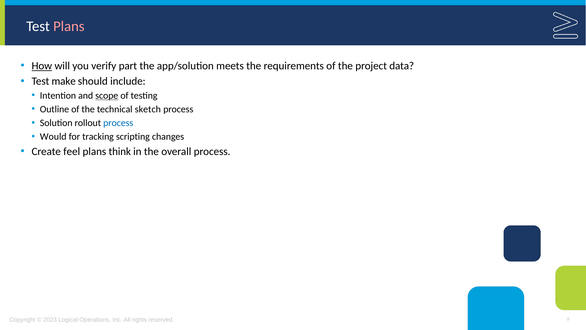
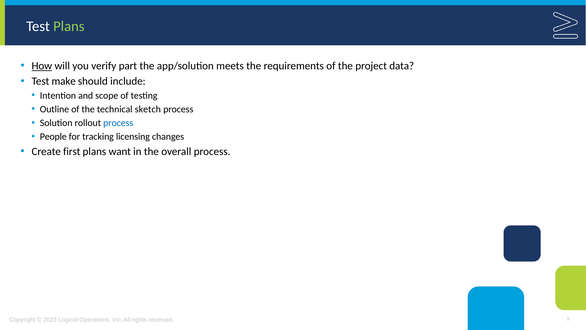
Plans colour: pink -> light green (69, 26)
scope underline: present -> none (107, 96)
Would: Would -> People (53, 137)
scripting: scripting -> licensing (133, 137)
feel: feel -> first (72, 151)
think: think -> want (120, 151)
